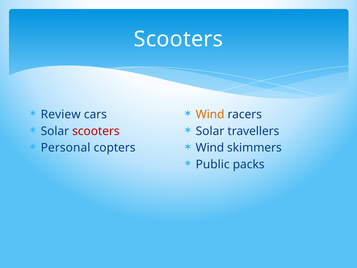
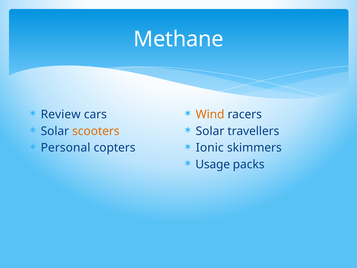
Scooters: Scooters -> Methane (179, 39)
scooters colour: red -> orange (96, 131)
Wind: Wind -> Ionic (210, 148)
Public: Public -> Usage (213, 164)
